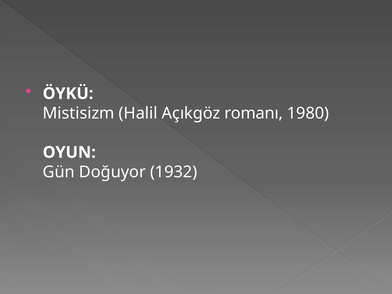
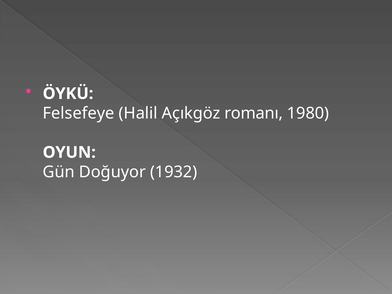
Mistisizm: Mistisizm -> Felsefeye (79, 113)
